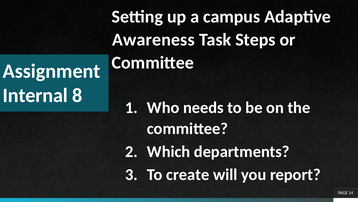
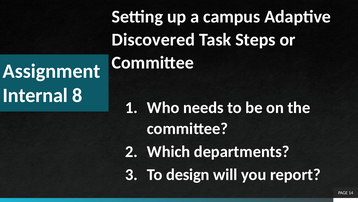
Awareness: Awareness -> Discovered (153, 40)
create: create -> design (188, 174)
